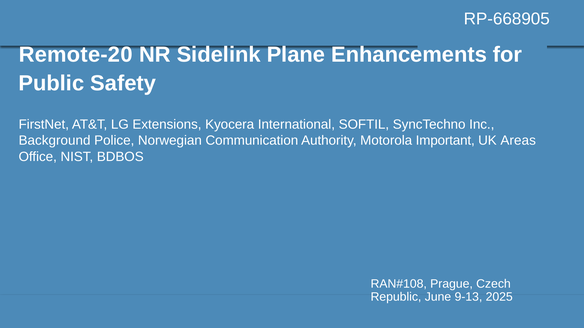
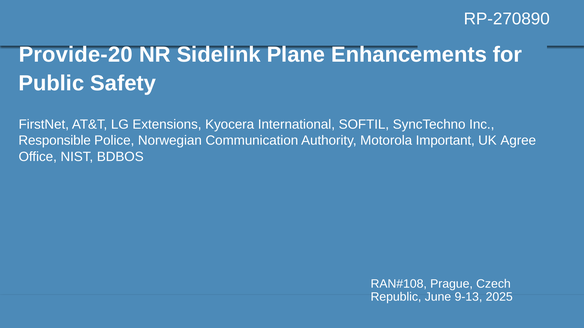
RP-668905: RP-668905 -> RP-270890 (507, 19)
Remote-20: Remote-20 -> Provide-20 (76, 55)
Background: Background -> Responsible (55, 141)
Areas: Areas -> Agree (518, 141)
